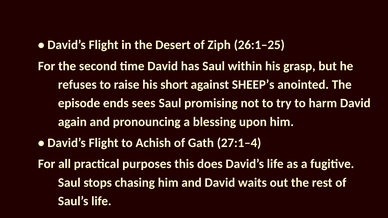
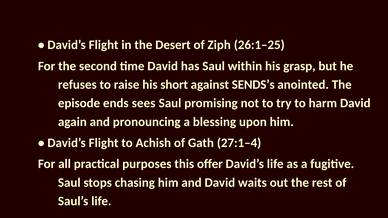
SHEEP’s: SHEEP’s -> SENDS’s (253, 85)
does: does -> offer (210, 164)
